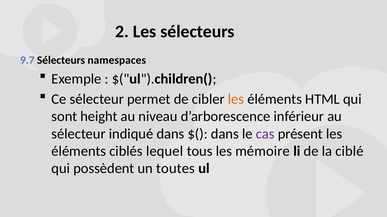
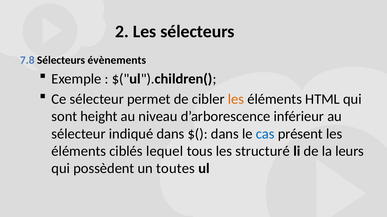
9.7: 9.7 -> 7.8 (27, 60)
namespaces: namespaces -> évènements (117, 60)
cas colour: purple -> blue (265, 134)
mémoire: mémoire -> structuré (263, 152)
ciblé: ciblé -> leurs (350, 152)
